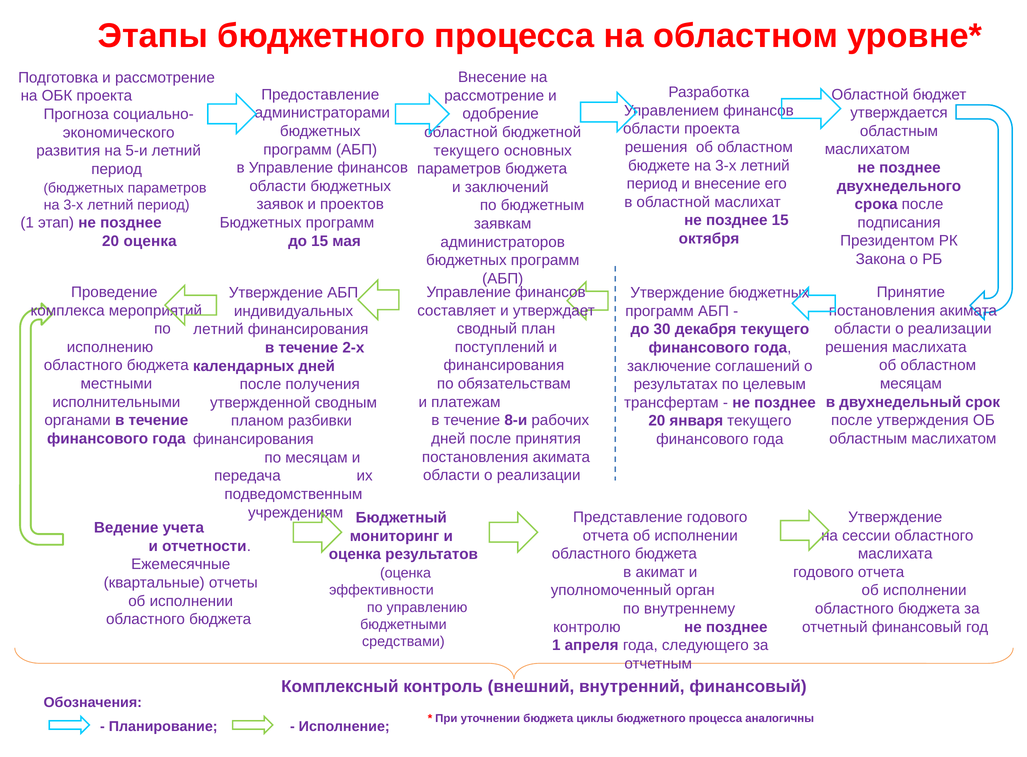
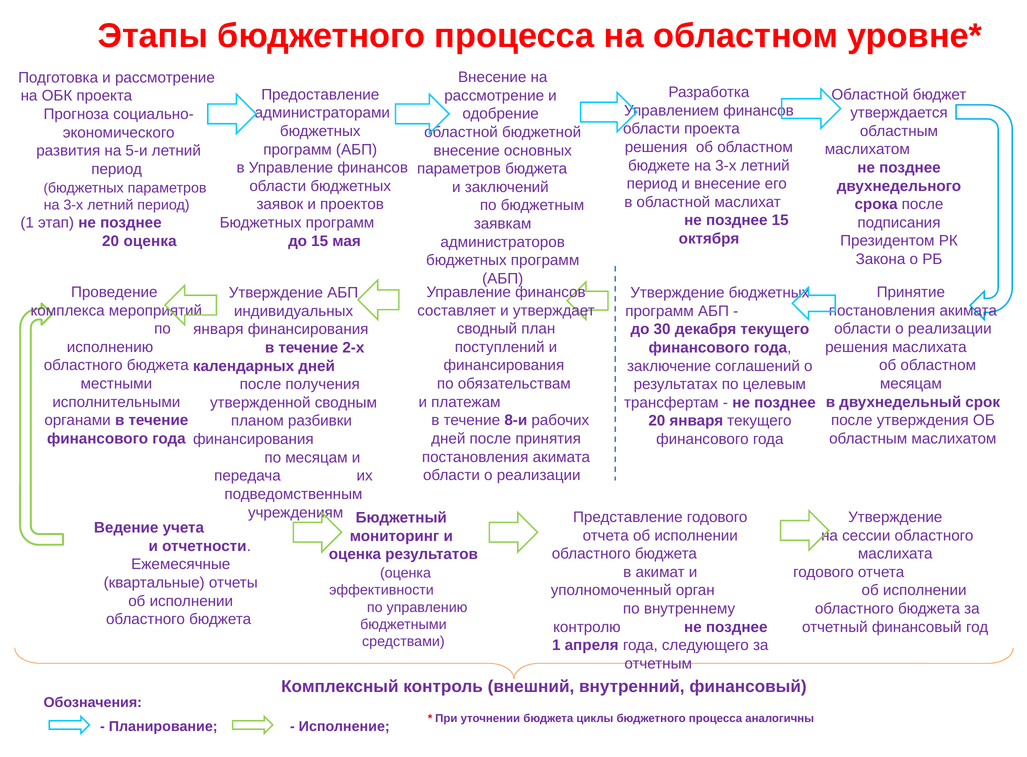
текущего: текущего -> внесение (467, 150)
летний: летний -> января (218, 329)
